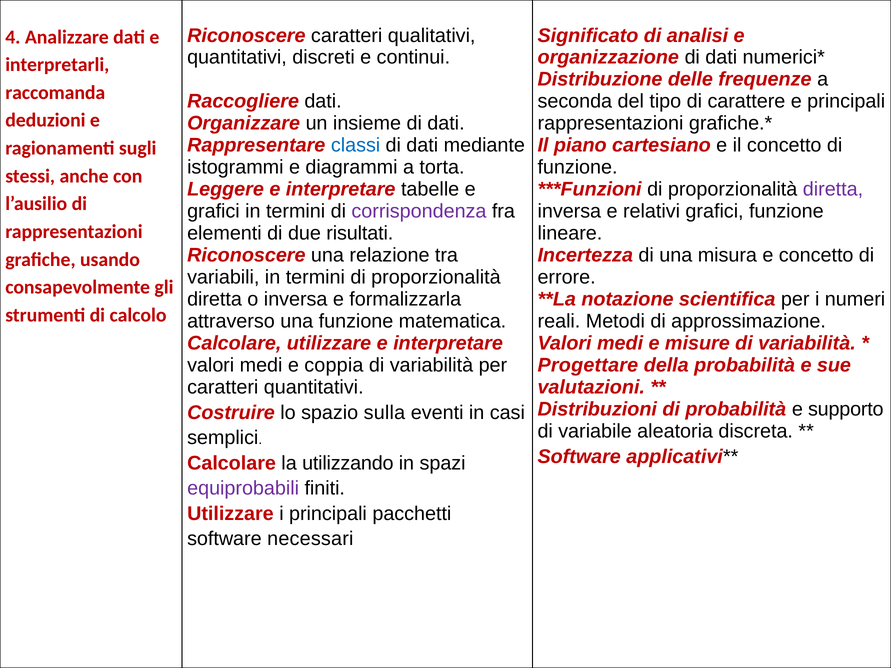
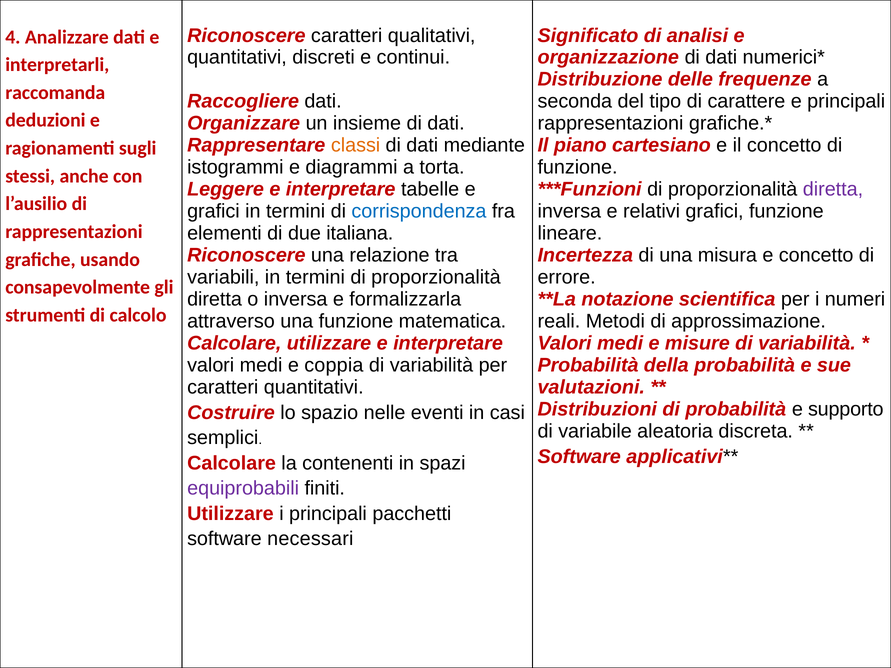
classi colour: blue -> orange (356, 145)
corrispondenza colour: purple -> blue (419, 211)
risultati: risultati -> italiana (360, 233)
Progettare: Progettare -> Probabilità (588, 365)
sulla: sulla -> nelle (385, 413)
utilizzando: utilizzando -> contenenti (348, 463)
